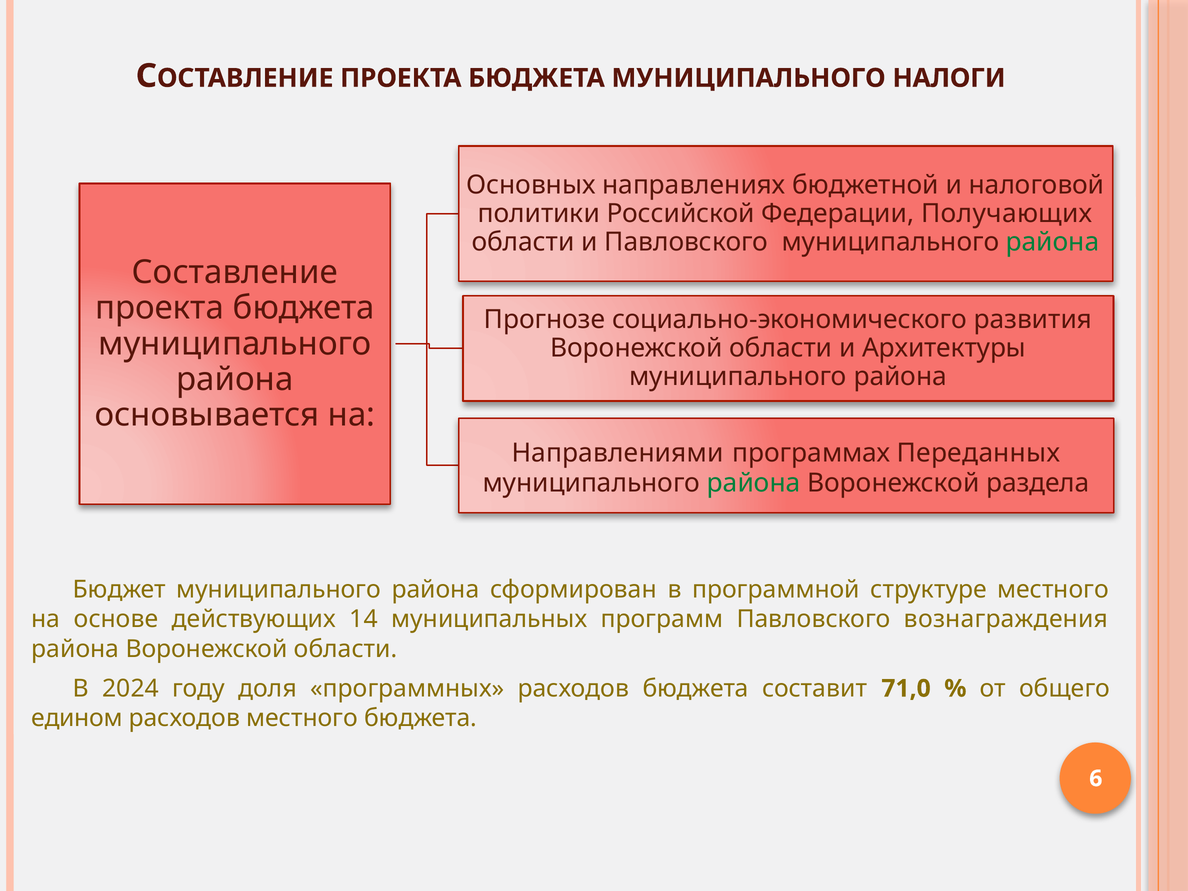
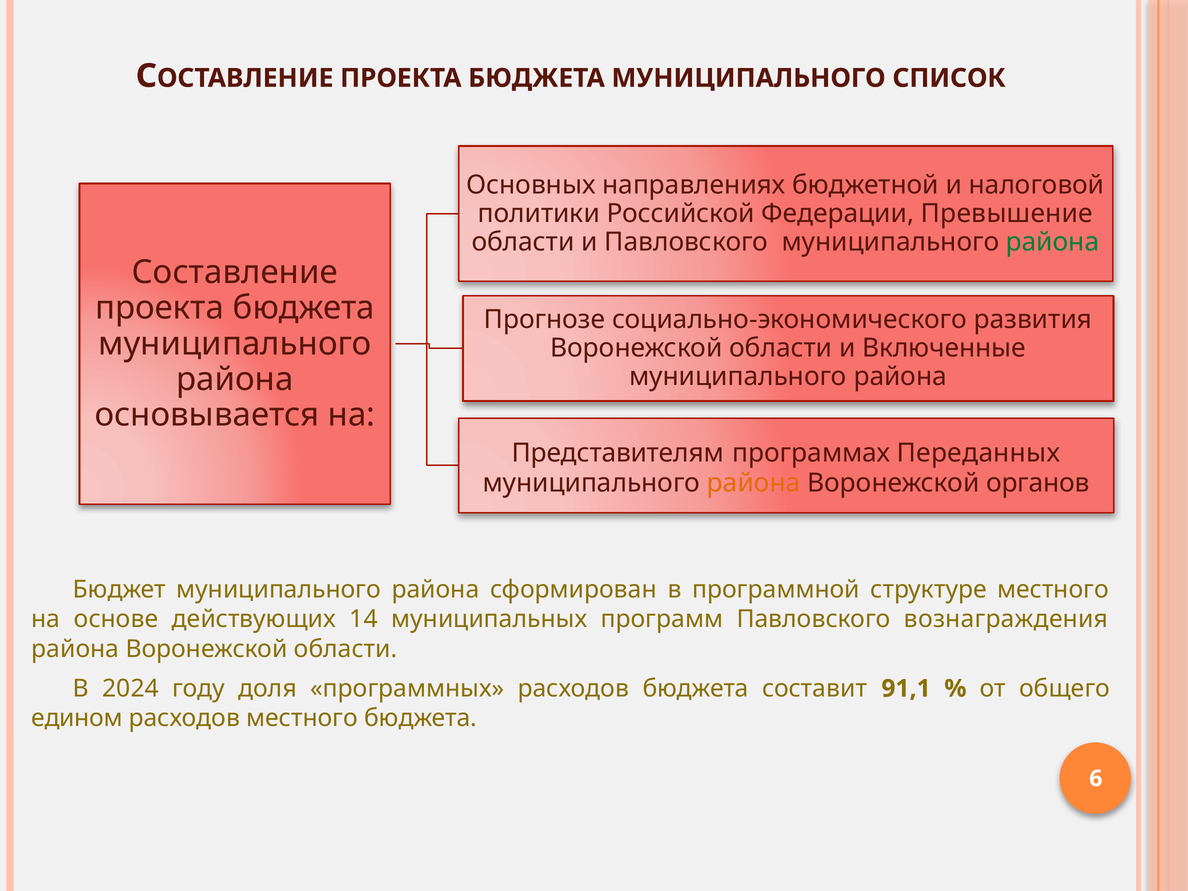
НАЛОГИ: НАЛОГИ -> СПИСОК (949, 78)
Получающих: Получающих -> Превышение (1007, 214)
Архитектуры: Архитектуры -> Включенные (944, 348)
Направлениями: Направлениями -> Представителям (618, 453)
района colour: green -> orange (754, 483)
раздела: раздела -> органов (1038, 483)
71,0: 71,0 -> 91,1 (906, 689)
